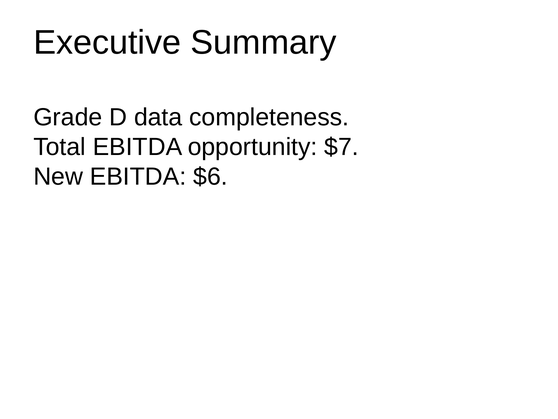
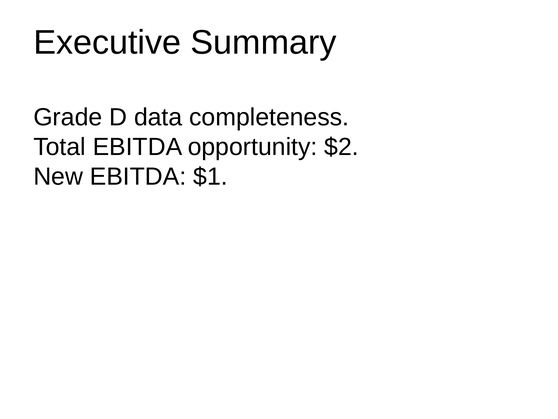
$7: $7 -> $2 (341, 147)
$6: $6 -> $1 (211, 177)
